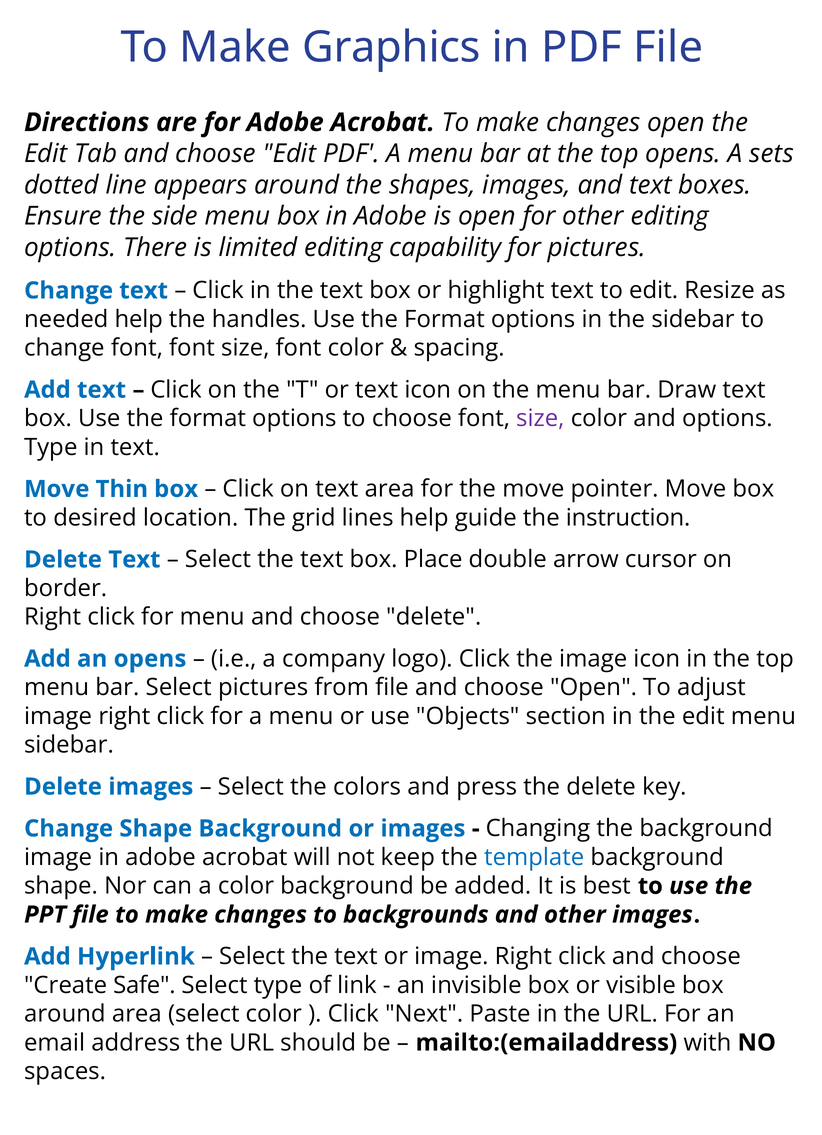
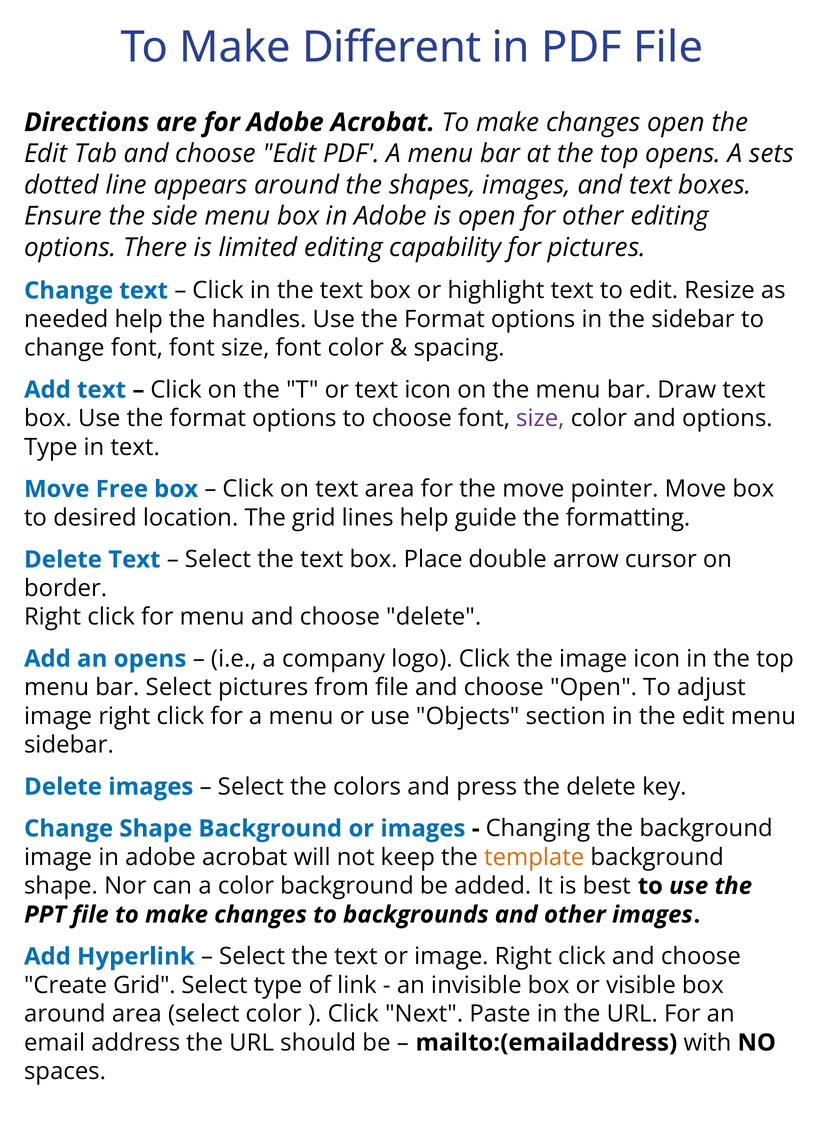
Graphics: Graphics -> Different (392, 48)
Thin: Thin -> Free (122, 489)
instruction: instruction -> formatting (628, 518)
template colour: blue -> orange (534, 857)
Create Safe: Safe -> Grid (144, 985)
